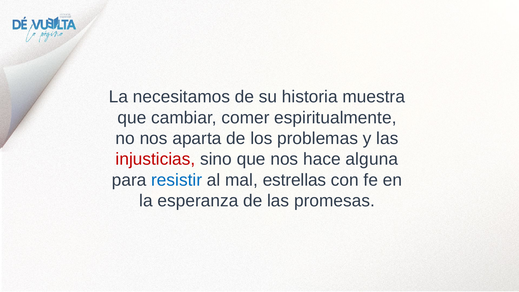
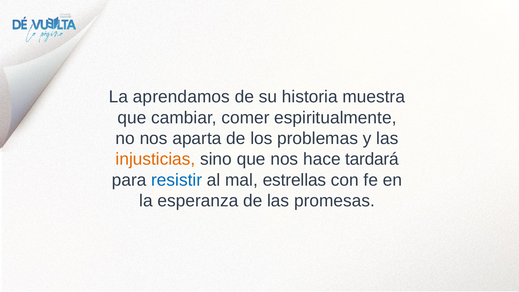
necesitamos: necesitamos -> aprendamos (181, 97)
injusticias colour: red -> orange (156, 159)
alguna: alguna -> tardará (372, 159)
